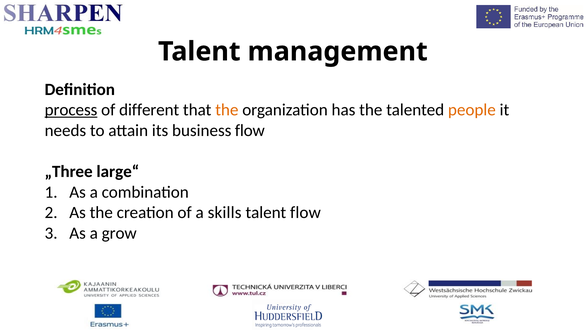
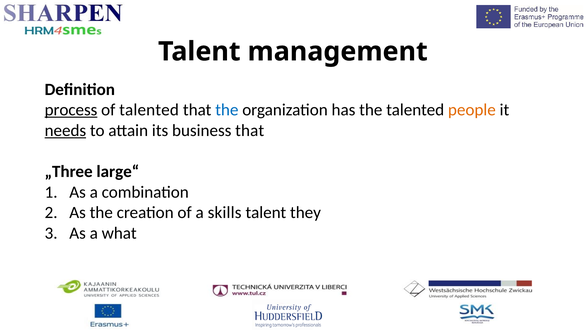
of different: different -> talented (149, 110)
the colour: orange -> blue (227, 110)
needs underline: none -> present (65, 130)
business flow: flow -> that (250, 130)
talent flow: flow -> they (306, 212)
grow: grow -> what (119, 233)
